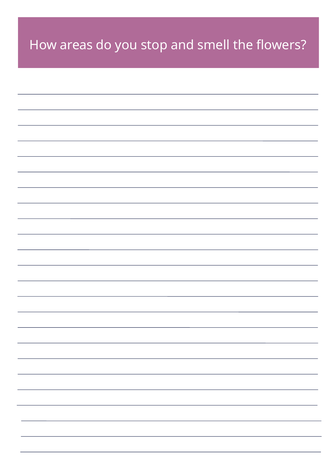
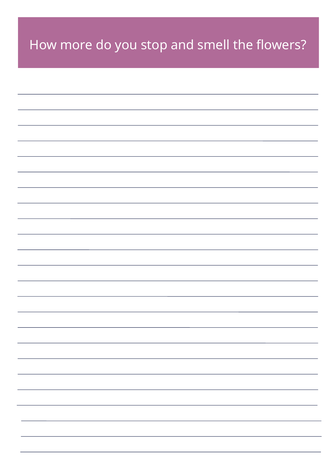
areas: areas -> more (76, 45)
